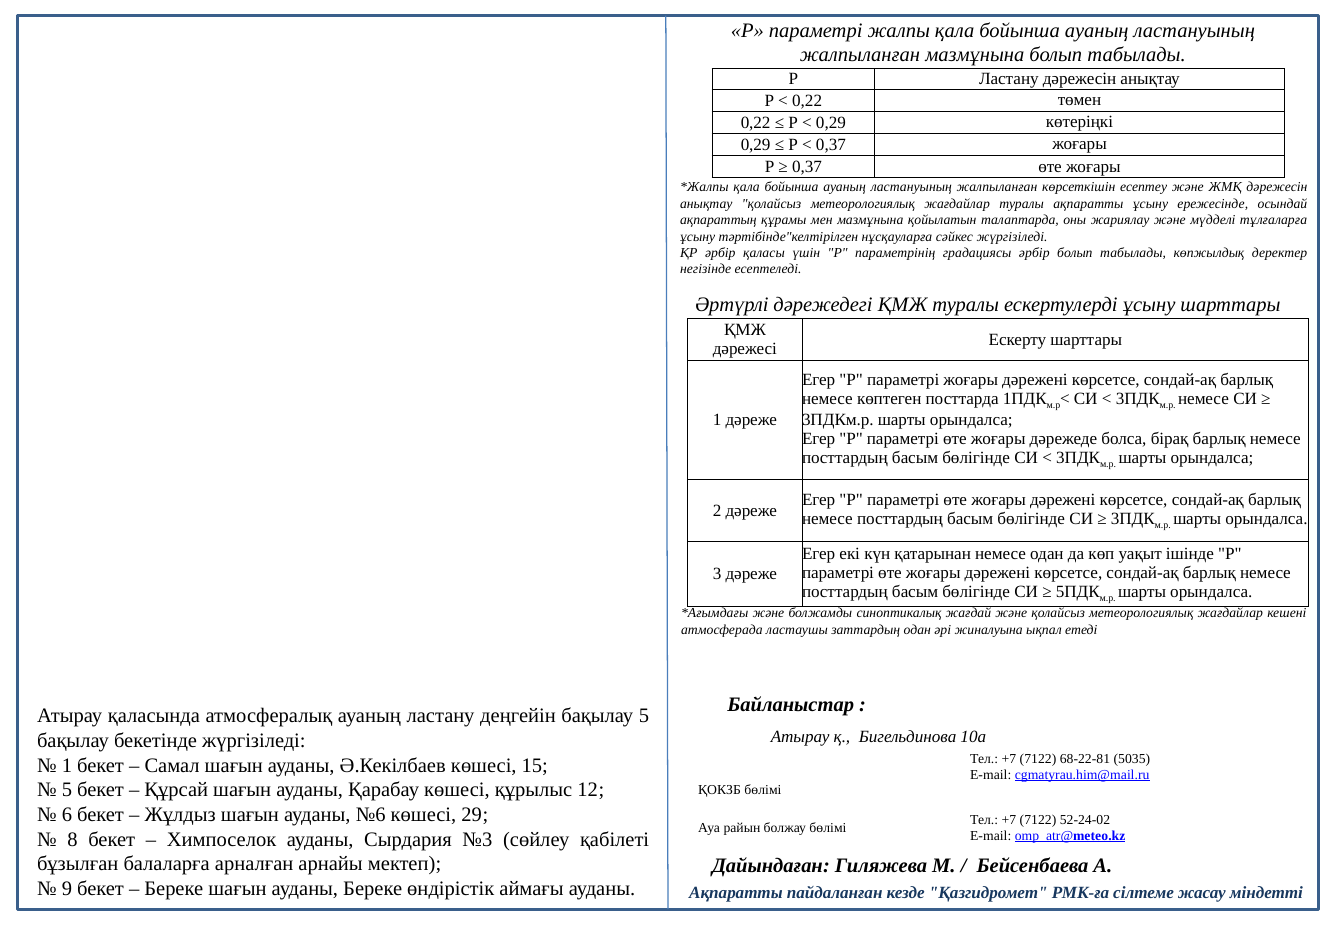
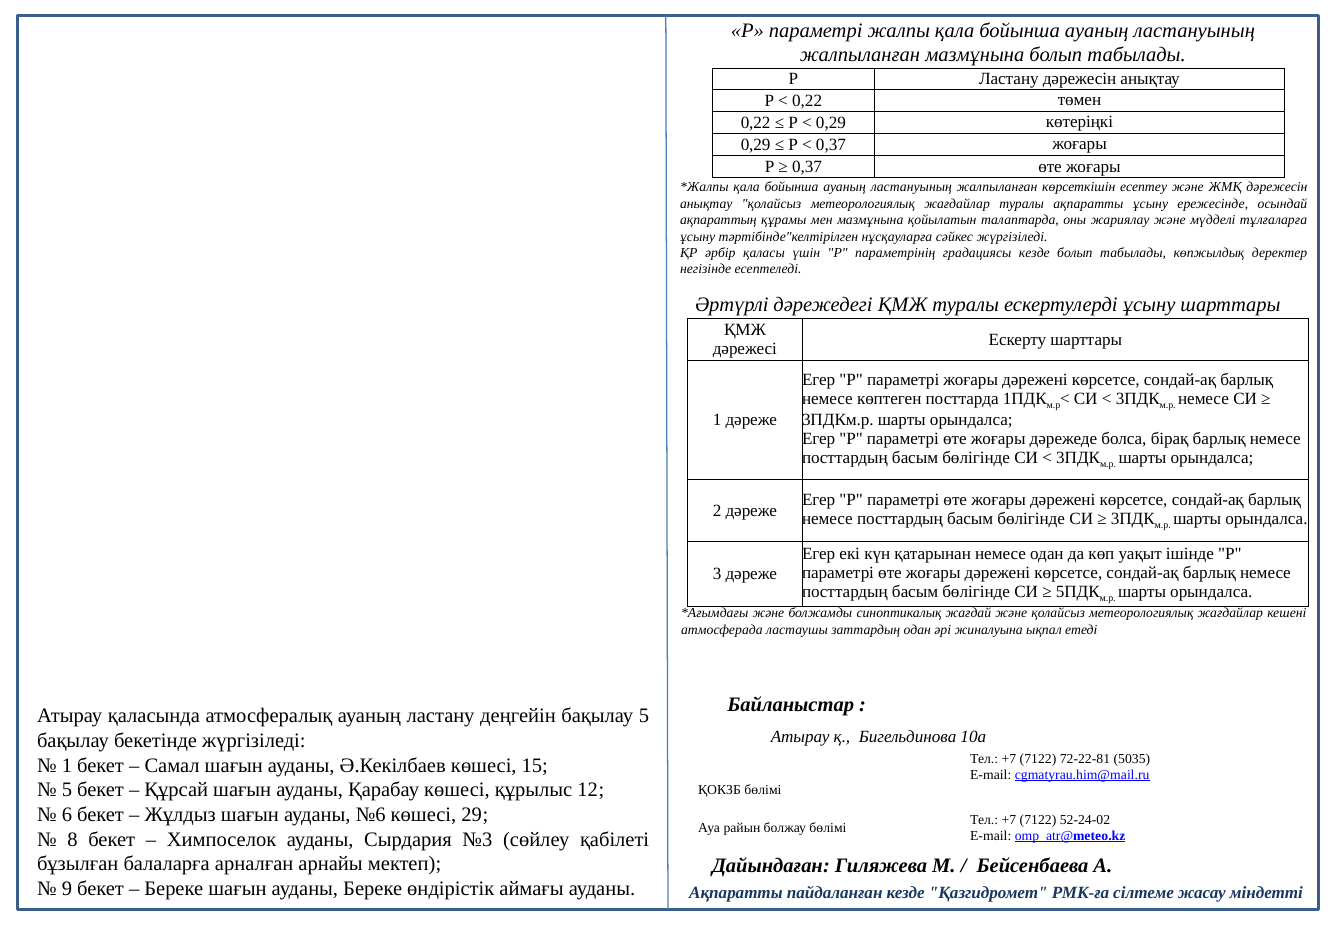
градациясы әрбір: әрбір -> кезде (1034, 253)
68-22-81: 68-22-81 -> 72-22-81 (1085, 759)
